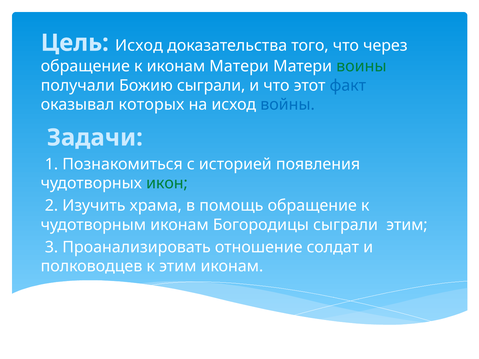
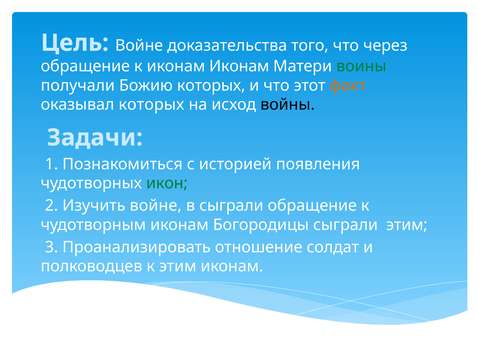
Цель Исход: Исход -> Войне (139, 46)
иконам Матери: Матери -> Иконам (239, 66)
Божию сыграли: сыграли -> которых (211, 85)
факт colour: blue -> orange (348, 85)
войны colour: blue -> black (288, 105)
Изучить храма: храма -> войне (156, 206)
в помощь: помощь -> сыграли (231, 206)
